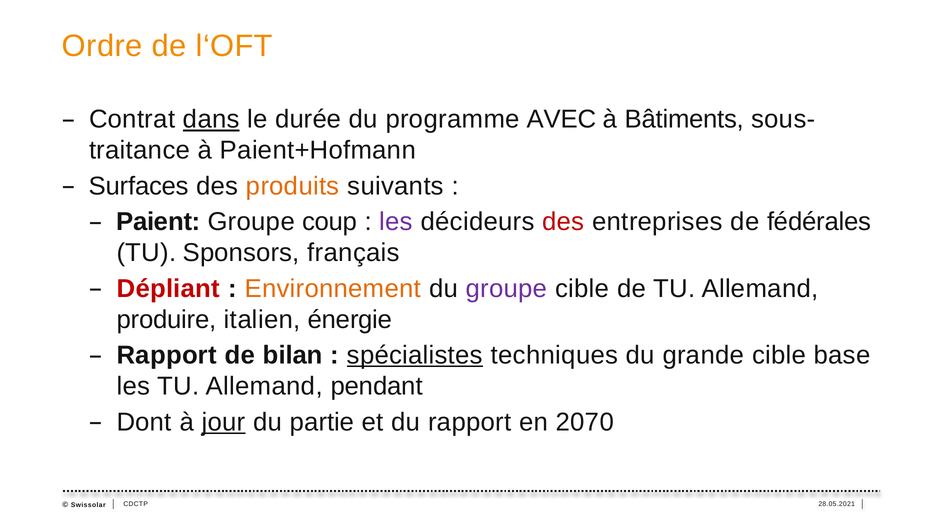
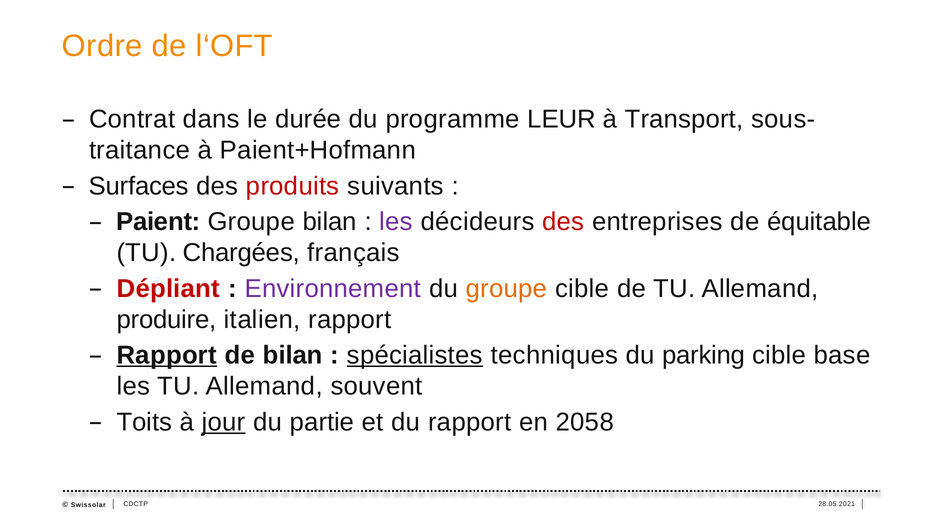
dans underline: present -> none (211, 119)
AVEC: AVEC -> LEUR (562, 119)
Bâtiments: Bâtiments -> Transport (684, 119)
produits colour: orange -> red (293, 186)
Groupe coup: coup -> bilan (330, 222)
fédérales: fédérales -> équitable (819, 222)
Sponsors: Sponsors -> Chargées (241, 253)
Environnement colour: orange -> purple (333, 288)
groupe colour: purple -> orange (506, 288)
italien énergie: énergie -> rapport (350, 319)
Rapport underline: none -> present (167, 355)
grande: grande -> parking (704, 355)
pendant: pendant -> souvent (376, 386)
Dont: Dont -> Toits (144, 422)
2070: 2070 -> 2058 (585, 422)
